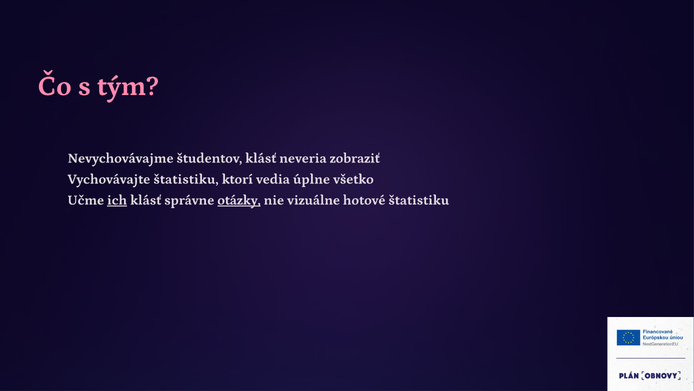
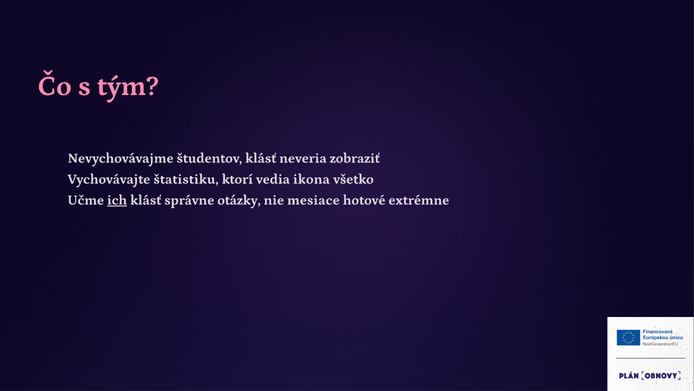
úplne: úplne -> ikona (311, 179)
otázky underline: present -> none (239, 200)
vizuálne: vizuálne -> mesiace (313, 200)
hotové štatistiku: štatistiku -> extrémne (419, 200)
